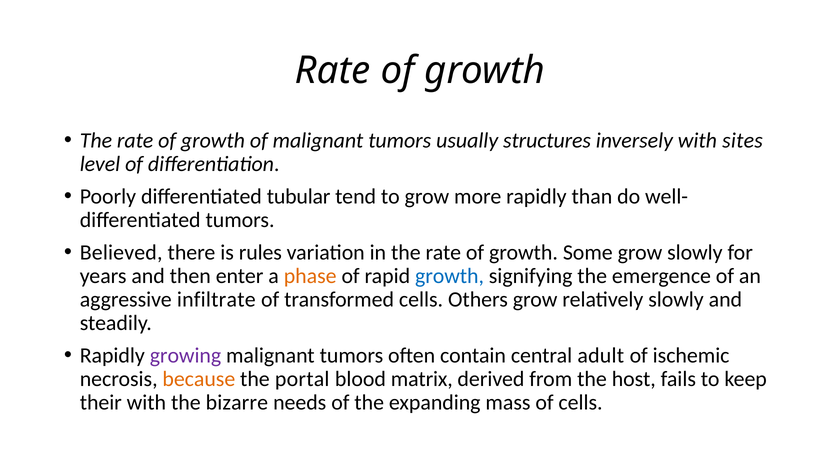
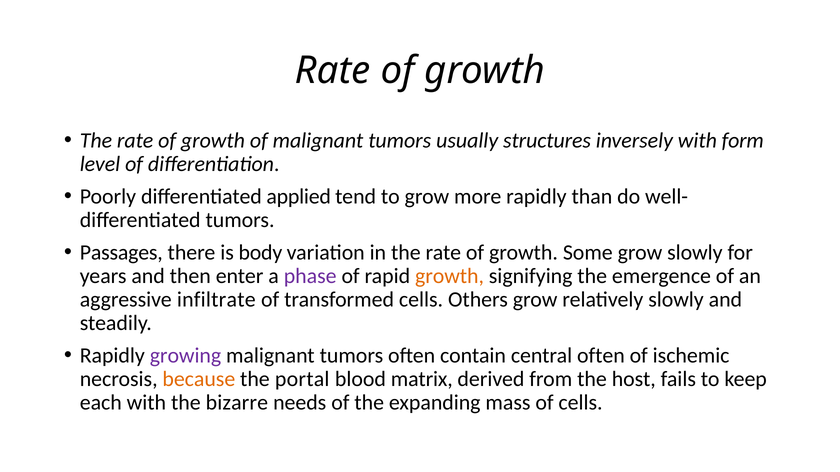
sites: sites -> form (743, 141)
tubular: tubular -> applied (299, 197)
Believed: Believed -> Passages (121, 253)
rules: rules -> body (260, 253)
phase colour: orange -> purple (310, 276)
growth colour: blue -> orange (450, 276)
central adult: adult -> often (601, 356)
their: their -> each (101, 403)
